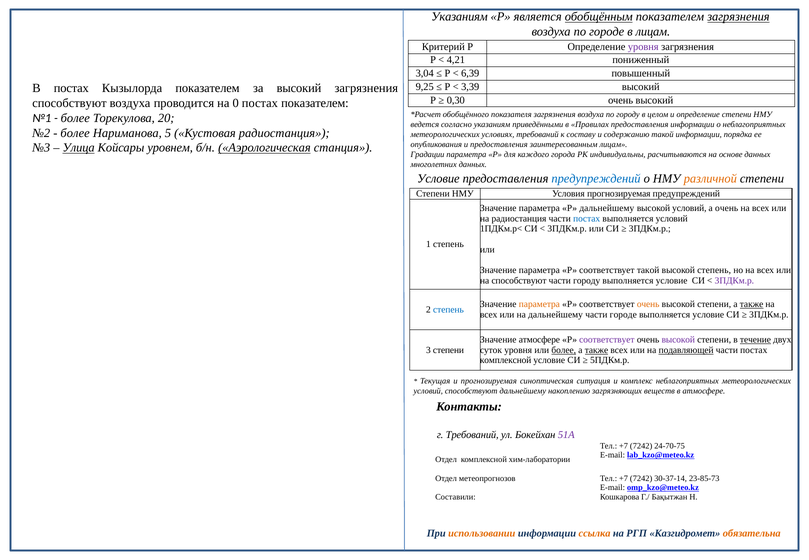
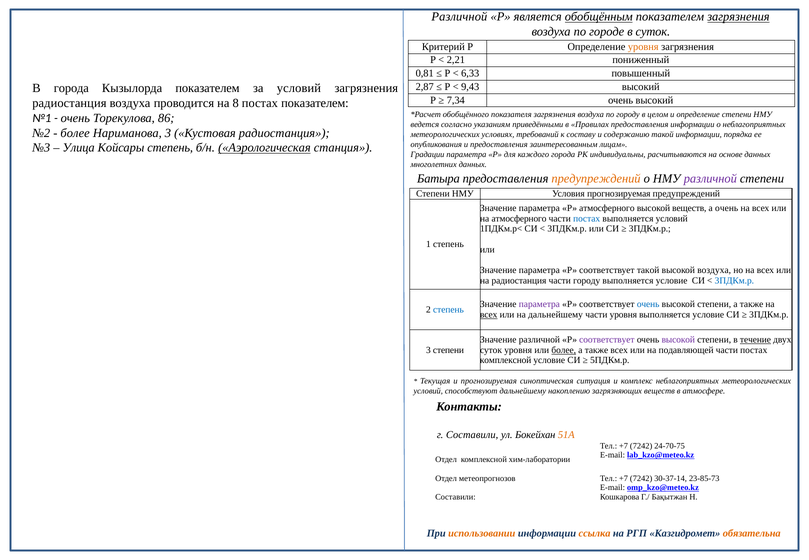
Указаниям: Указаниям -> Различной (459, 17)
в лицам: лицам -> суток (653, 32)
уровня colour: purple -> orange (643, 47)
4,21: 4,21 -> 2,21 (456, 60)
3,04: 3,04 -> 0,81 (425, 73)
6,39: 6,39 -> 6,33 (470, 73)
9,25: 9,25 -> 2,87 (425, 87)
3,39: 3,39 -> 9,43 (470, 87)
В постах: постах -> города (71, 88)
за высокий: высокий -> условий (299, 88)
0,30: 0,30 -> 7,34 (456, 100)
способствуют: способствуют -> радиостанция (69, 103)
0: 0 -> 8 (236, 103)
более: более -> очень (75, 118)
20: 20 -> 86 (166, 118)
Нариманова 5: 5 -> 3 (168, 133)
Улица underline: present -> none (79, 148)
Койсары уровнем: уровнем -> степень (170, 148)
Условие: Условие -> Батыра (438, 179)
предупреждений colour: blue -> orange (596, 179)
различной colour: orange -> purple (710, 179)
Р дальнейшему: дальнейшему -> атмосферного (607, 208)
высокой условий: условий -> веществ (689, 208)
на радиостанция: радиостанция -> атмосферного (519, 219)
высокой степень: степень -> воздуха (714, 270)
на способствуют: способствуют -> радиостанция (519, 281)
3ПДКм.р colour: purple -> blue (734, 281)
параметра colour: orange -> purple (539, 304)
очень colour: orange -> blue (648, 304)
также underline: present -> none (752, 304)
всех underline: none -> present (489, 315)
части городе: городе -> уровня (623, 315)
Значение атмосфере: атмосфере -> различной (539, 340)
также underline: present -> none (596, 350)
подавляющей underline: present -> none (686, 350)
г Требований: Требований -> Составили (472, 435)
51А colour: purple -> orange (566, 435)
